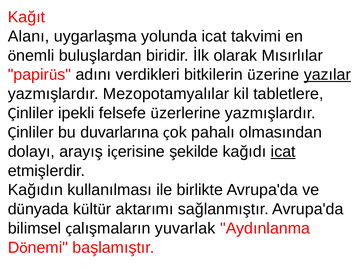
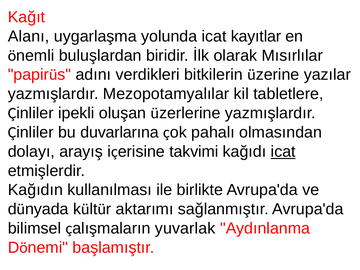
takvimi: takvimi -> kayıtlar (256, 36)
yazılar underline: present -> none (327, 75)
felsefe: felsefe -> oluşan (123, 113)
şekilde: şekilde -> takvimi (194, 152)
